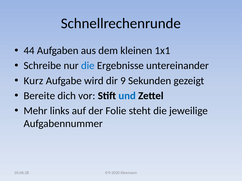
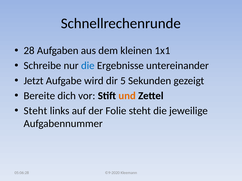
44: 44 -> 28 (29, 51)
Kurz: Kurz -> Jetzt (34, 81)
9: 9 -> 5 (123, 81)
und colour: blue -> orange (127, 96)
Mehr: Mehr -> Steht (35, 111)
